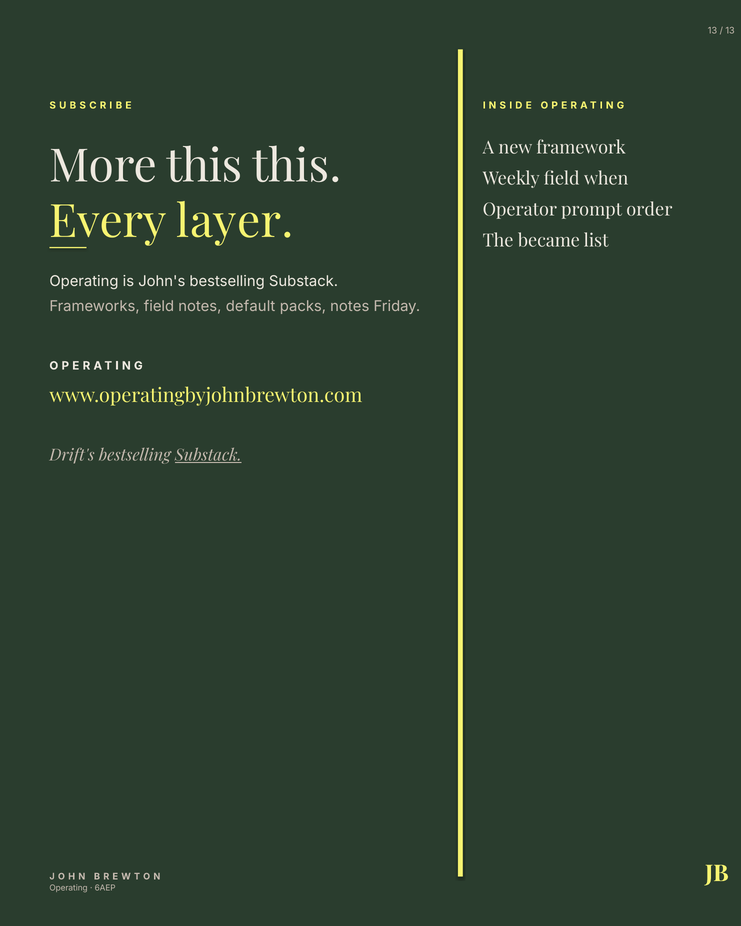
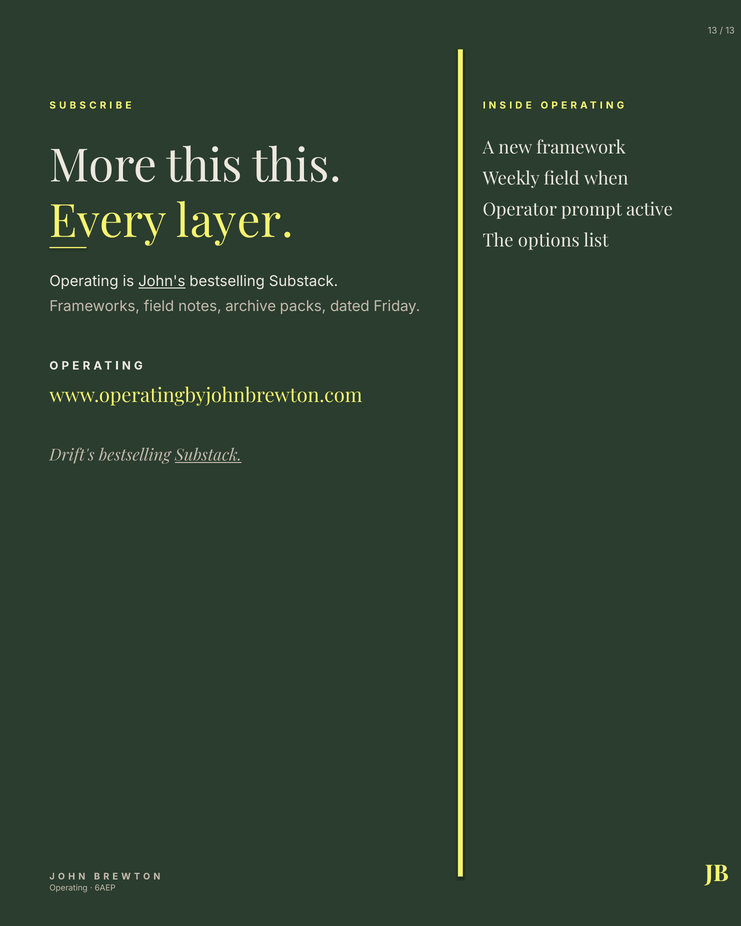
order: order -> active (650, 210)
became: became -> options (549, 241)
John's underline: none -> present (162, 282)
default: default -> archive (251, 306)
packs notes: notes -> dated (350, 306)
